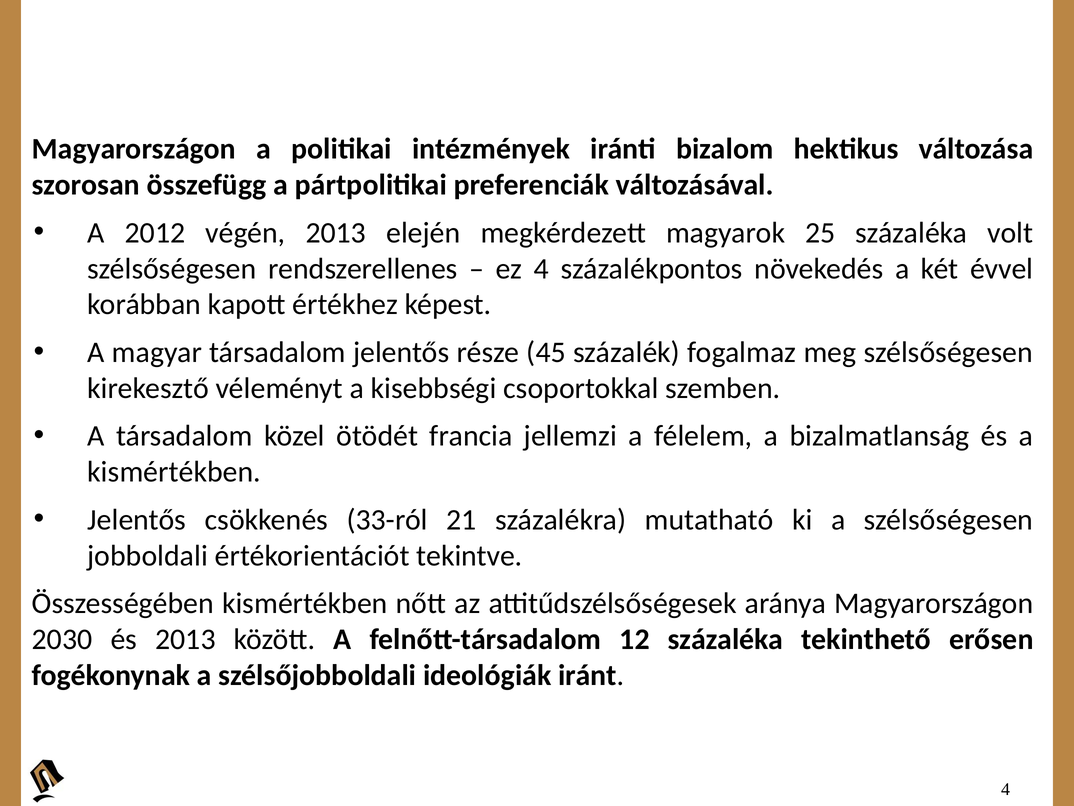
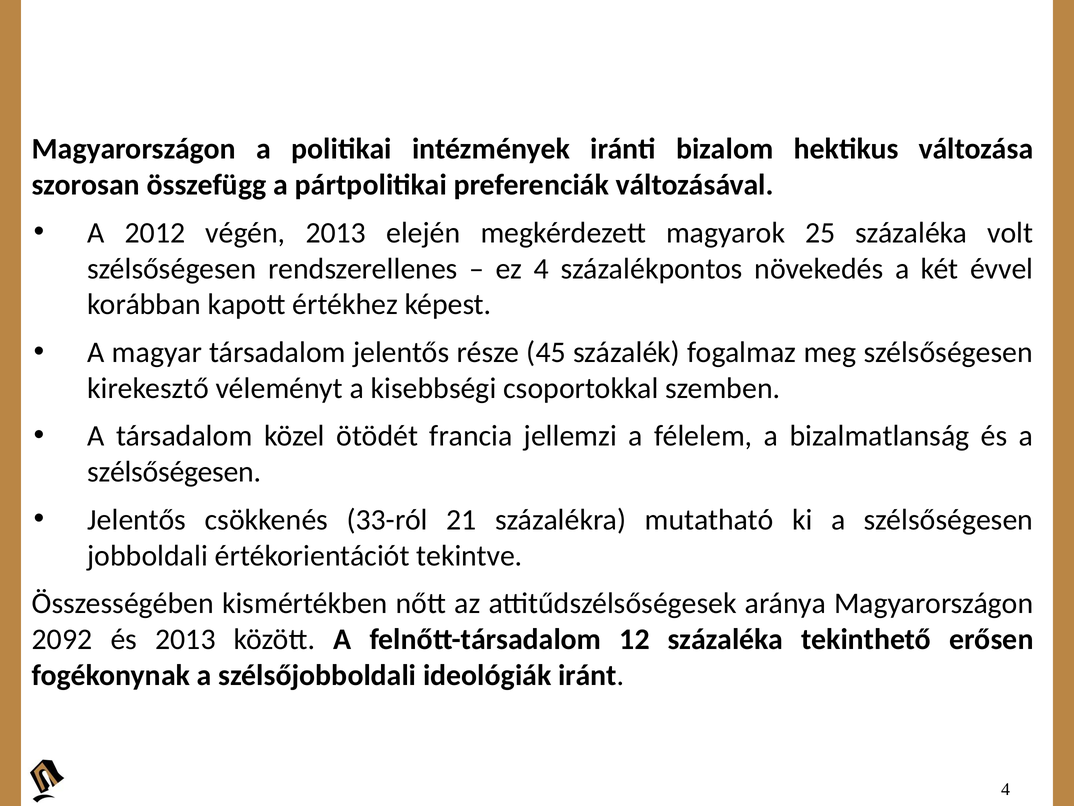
kismértékben: kismértékben -> szélsőségesen (174, 472)
2030: 2030 -> 2092 (62, 639)
